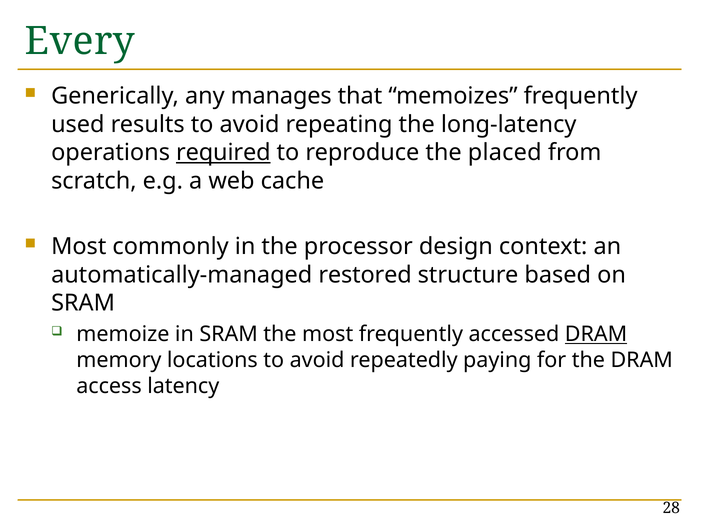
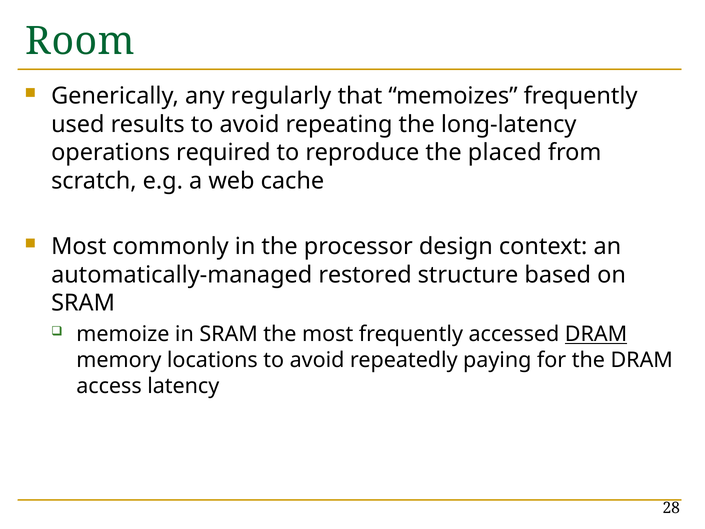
Every: Every -> Room (80, 42)
manages: manages -> regularly (281, 96)
required underline: present -> none (223, 153)
